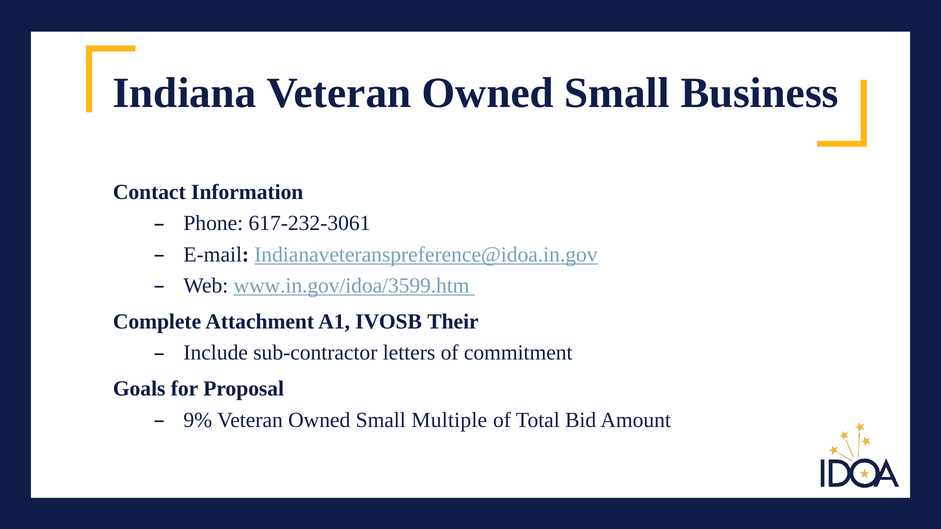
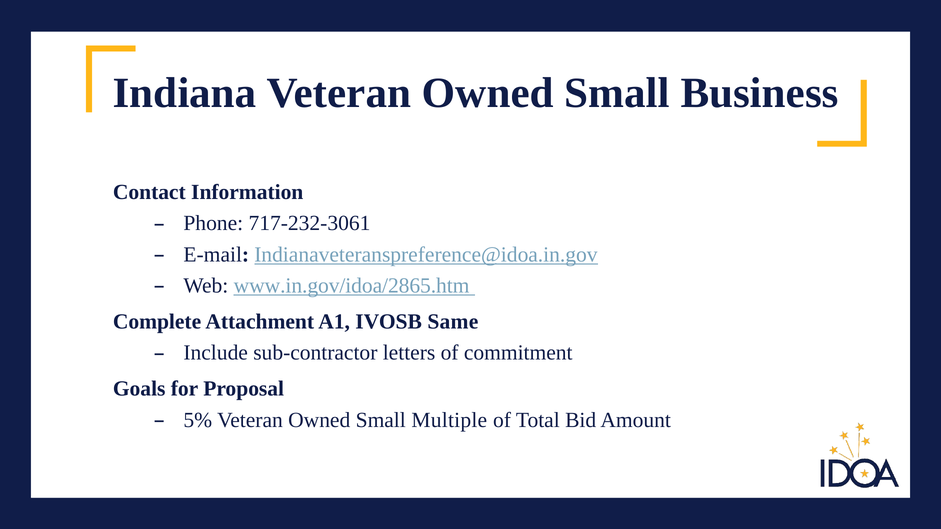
617-232-3061: 617-232-3061 -> 717-232-3061 (309, 223)
www.in.gov/idoa/3599.htm: www.in.gov/idoa/3599.htm -> www.in.gov/idoa/2865.htm (352, 286)
Their: Their -> Same (453, 322)
9%: 9% -> 5% (198, 420)
